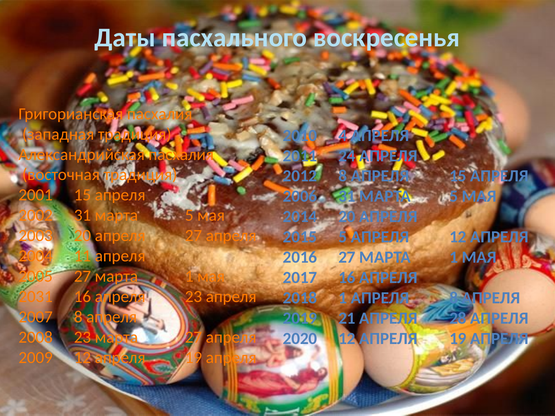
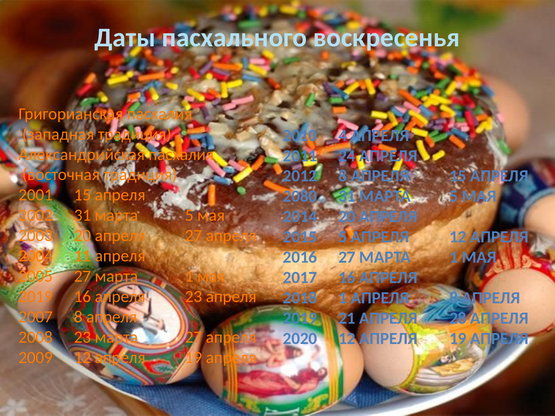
2006: 2006 -> 2080 (300, 197)
2031: 2031 -> 2019 (36, 297)
